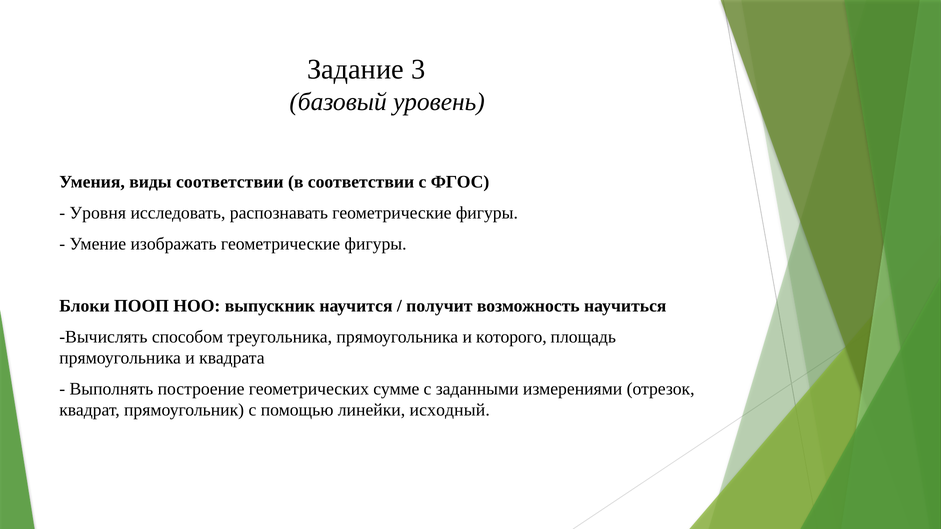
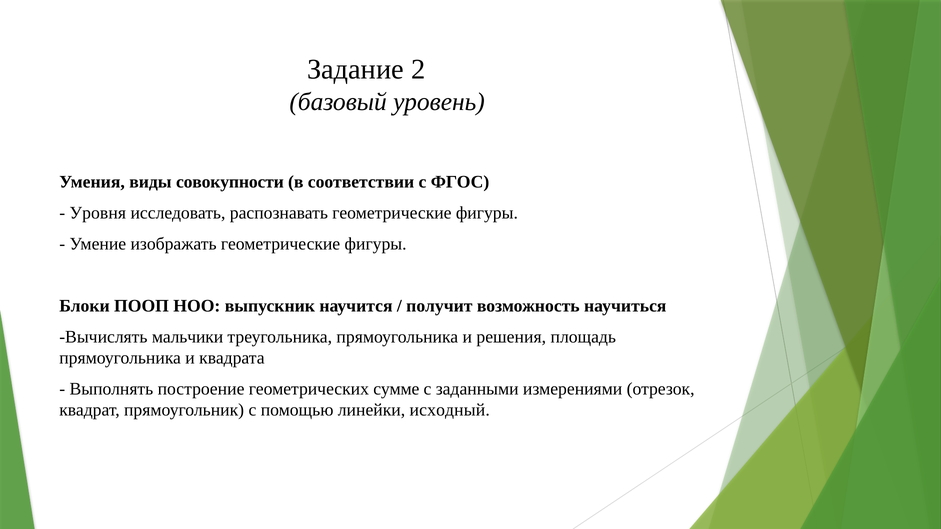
3: 3 -> 2 (418, 70)
виды соответствии: соответствии -> совокупности (230, 182)
способом: способом -> мальчики (188, 337)
которого: которого -> решения (511, 337)
